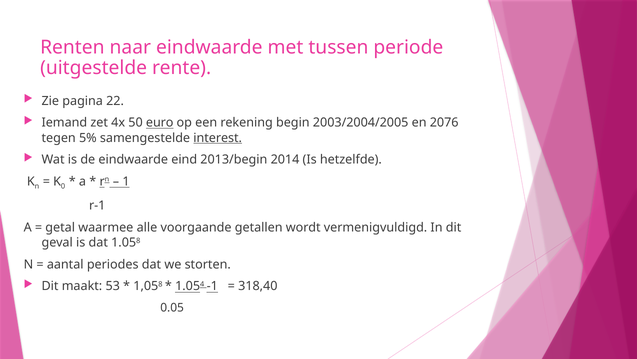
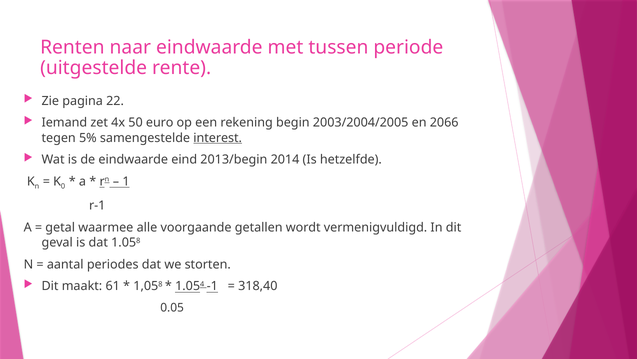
euro underline: present -> none (160, 122)
2076: 2076 -> 2066 (444, 122)
53: 53 -> 61 (113, 286)
